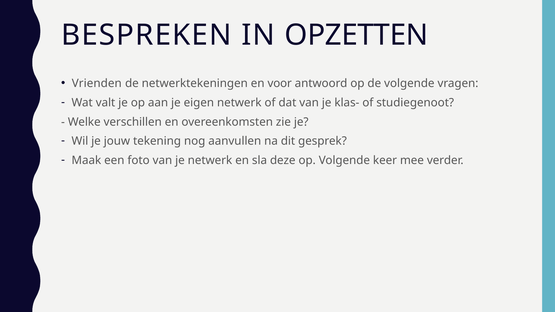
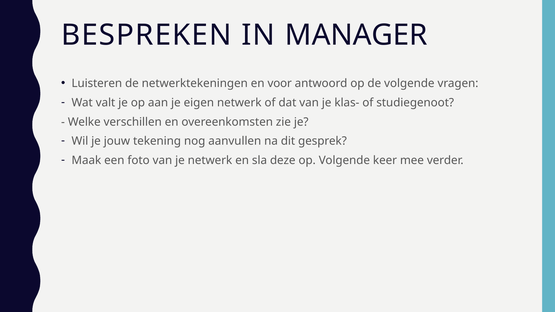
OPZETTEN: OPZETTEN -> MANAGER (356, 35)
Vrienden: Vrienden -> Luisteren (97, 83)
